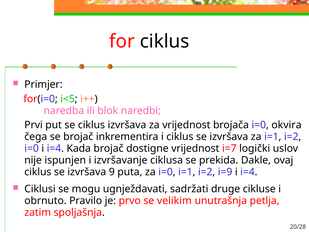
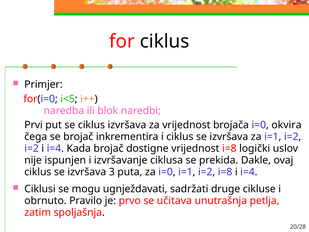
i=0: i=0 -> i=2 (32, 148)
vrijednost i=7: i=7 -> i=8 (229, 148)
9: 9 -> 3 (112, 172)
i=2 i=9: i=9 -> i=8 (225, 172)
velikim: velikim -> učitava (174, 200)
